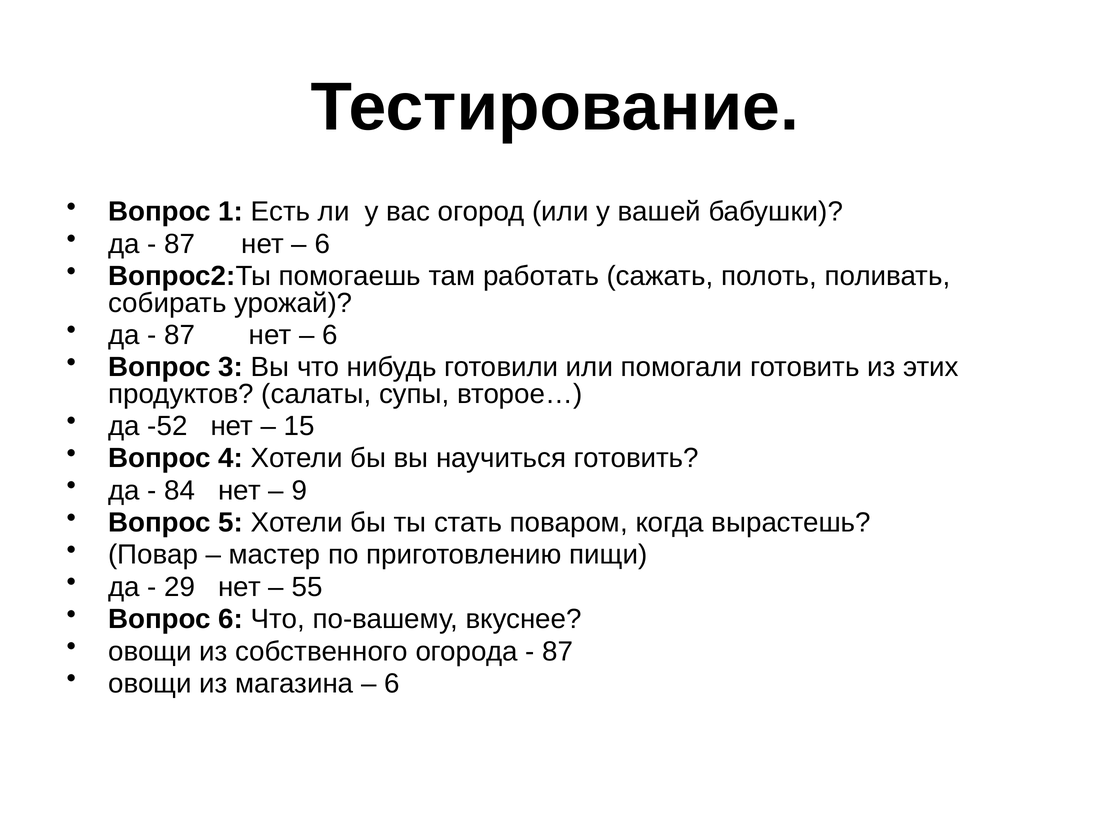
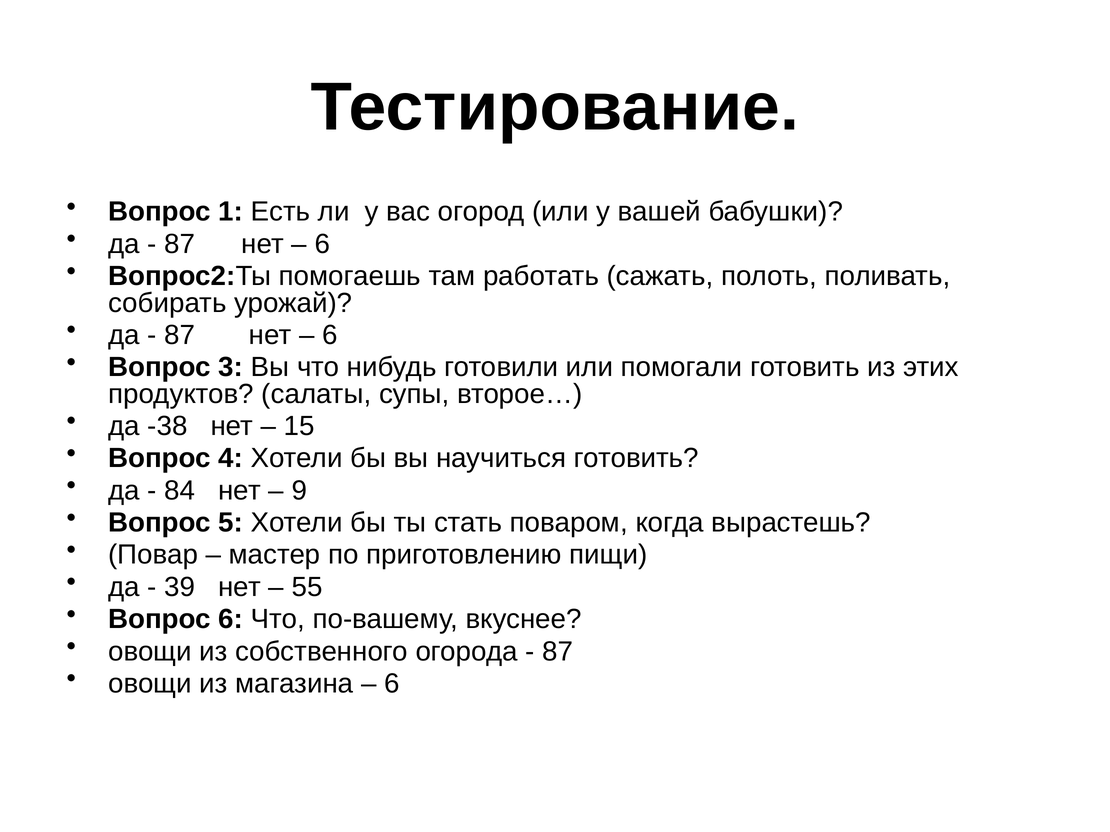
-52: -52 -> -38 (167, 426)
29: 29 -> 39 (180, 587)
